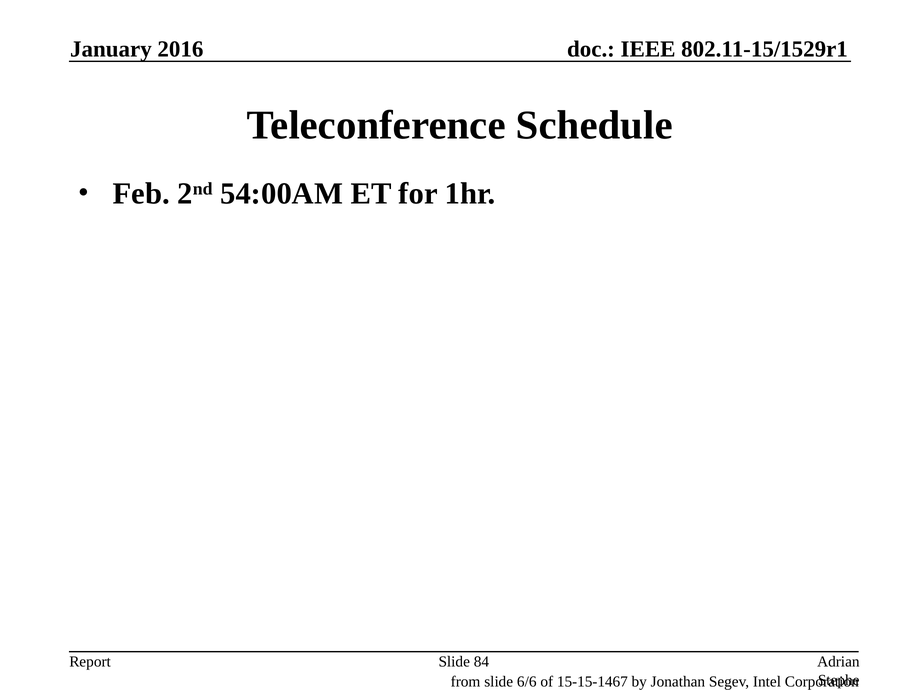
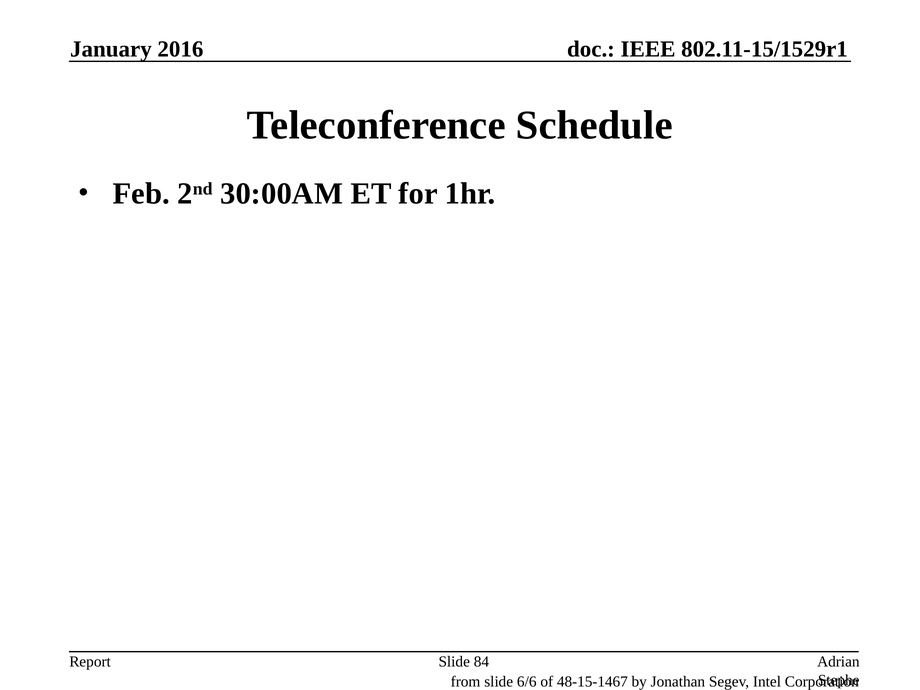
54:00AM: 54:00AM -> 30:00AM (282, 194)
15-15-1467: 15-15-1467 -> 48-15-1467 (592, 682)
